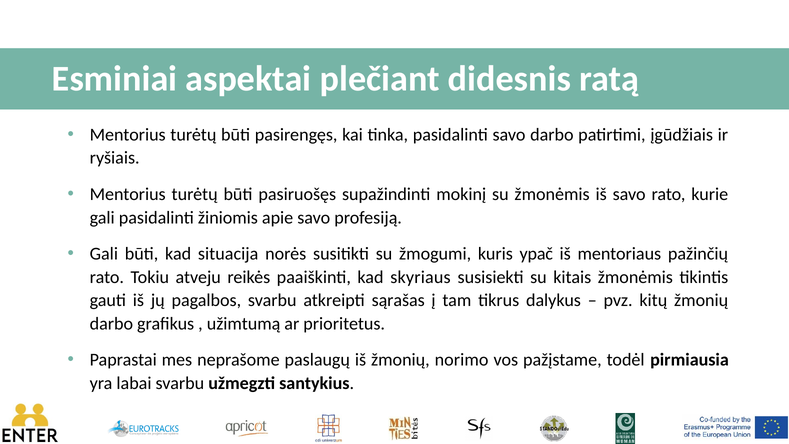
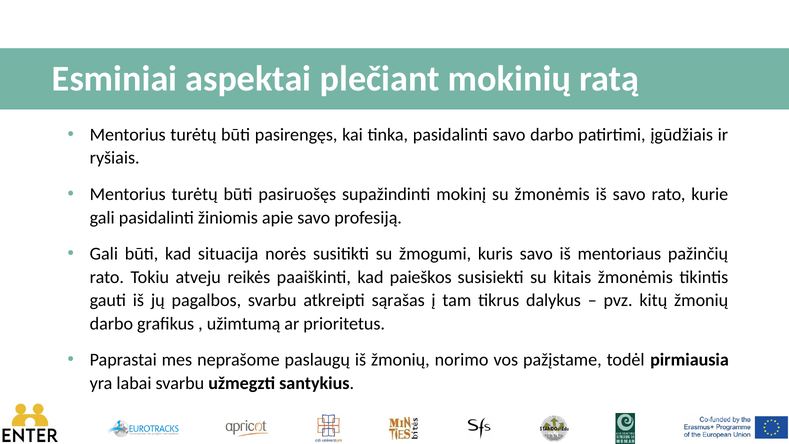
didesnis: didesnis -> mokinių (510, 79)
kuris ypač: ypač -> savo (536, 254)
skyriaus: skyriaus -> paieškos (421, 277)
